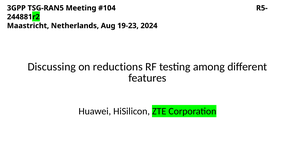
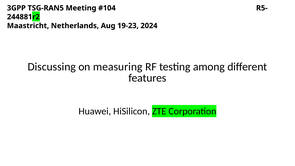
reductions: reductions -> measuring (118, 67)
